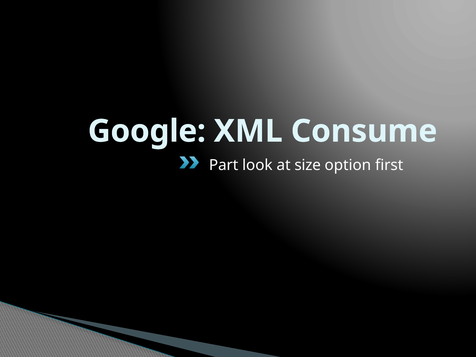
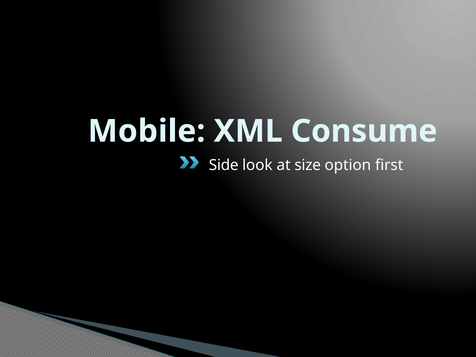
Google: Google -> Mobile (147, 131)
Part: Part -> Side (224, 165)
